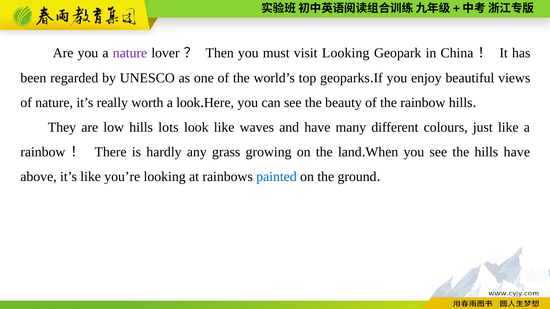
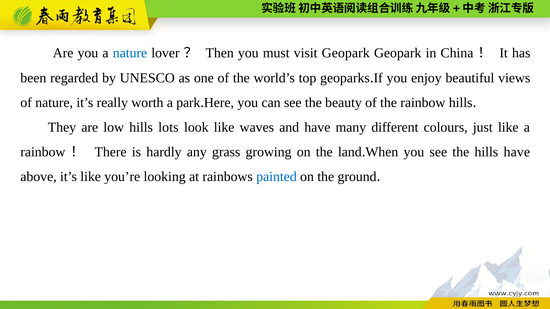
nature colour: purple -> blue (130, 53)
visit Looking: Looking -> Geopark (346, 53)
a look: look -> park (188, 103)
